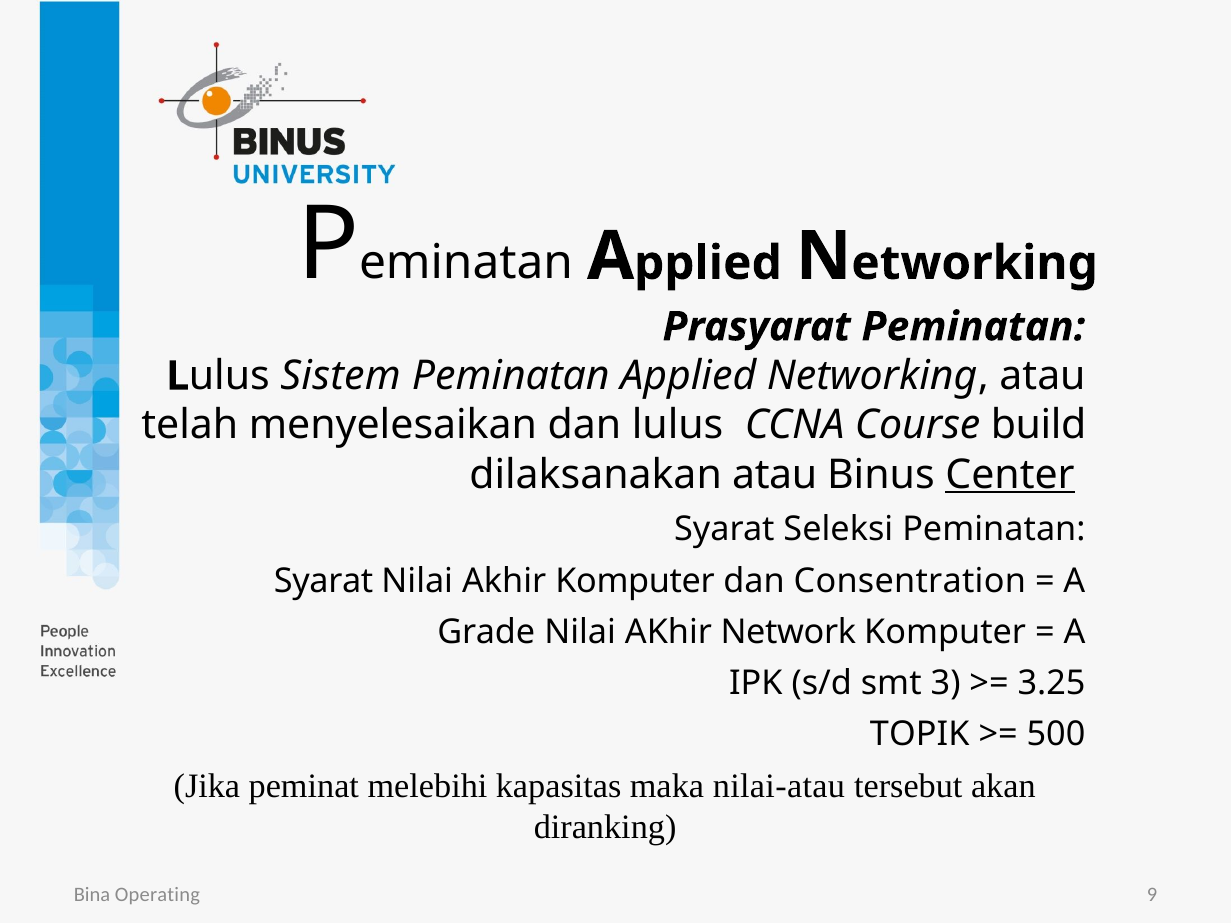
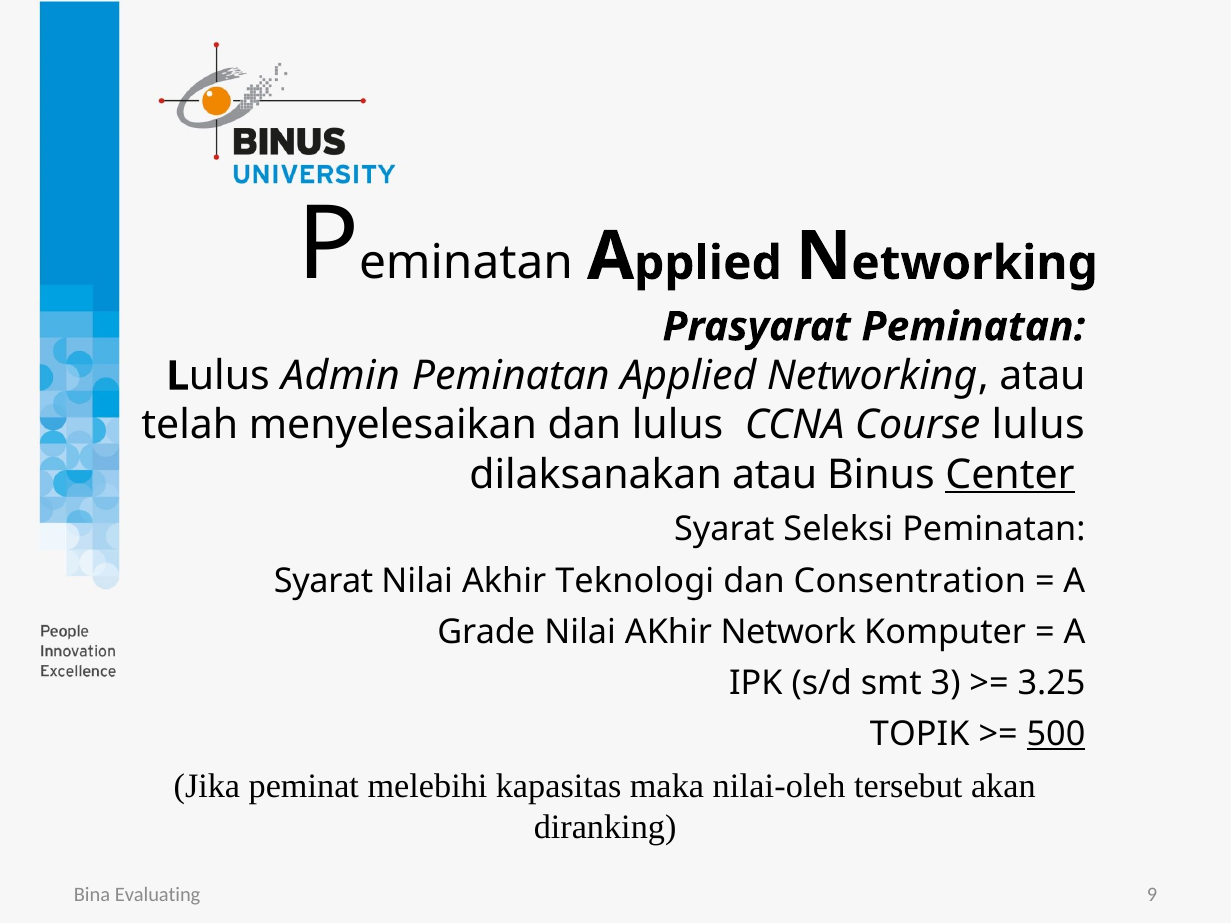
Sistem: Sistem -> Admin (341, 376)
Course build: build -> lulus (1038, 425)
Akhir Komputer: Komputer -> Teknologi (635, 581)
500 underline: none -> present (1056, 735)
nilai-atau: nilai-atau -> nilai-oleh (779, 786)
Operating: Operating -> Evaluating (158, 895)
